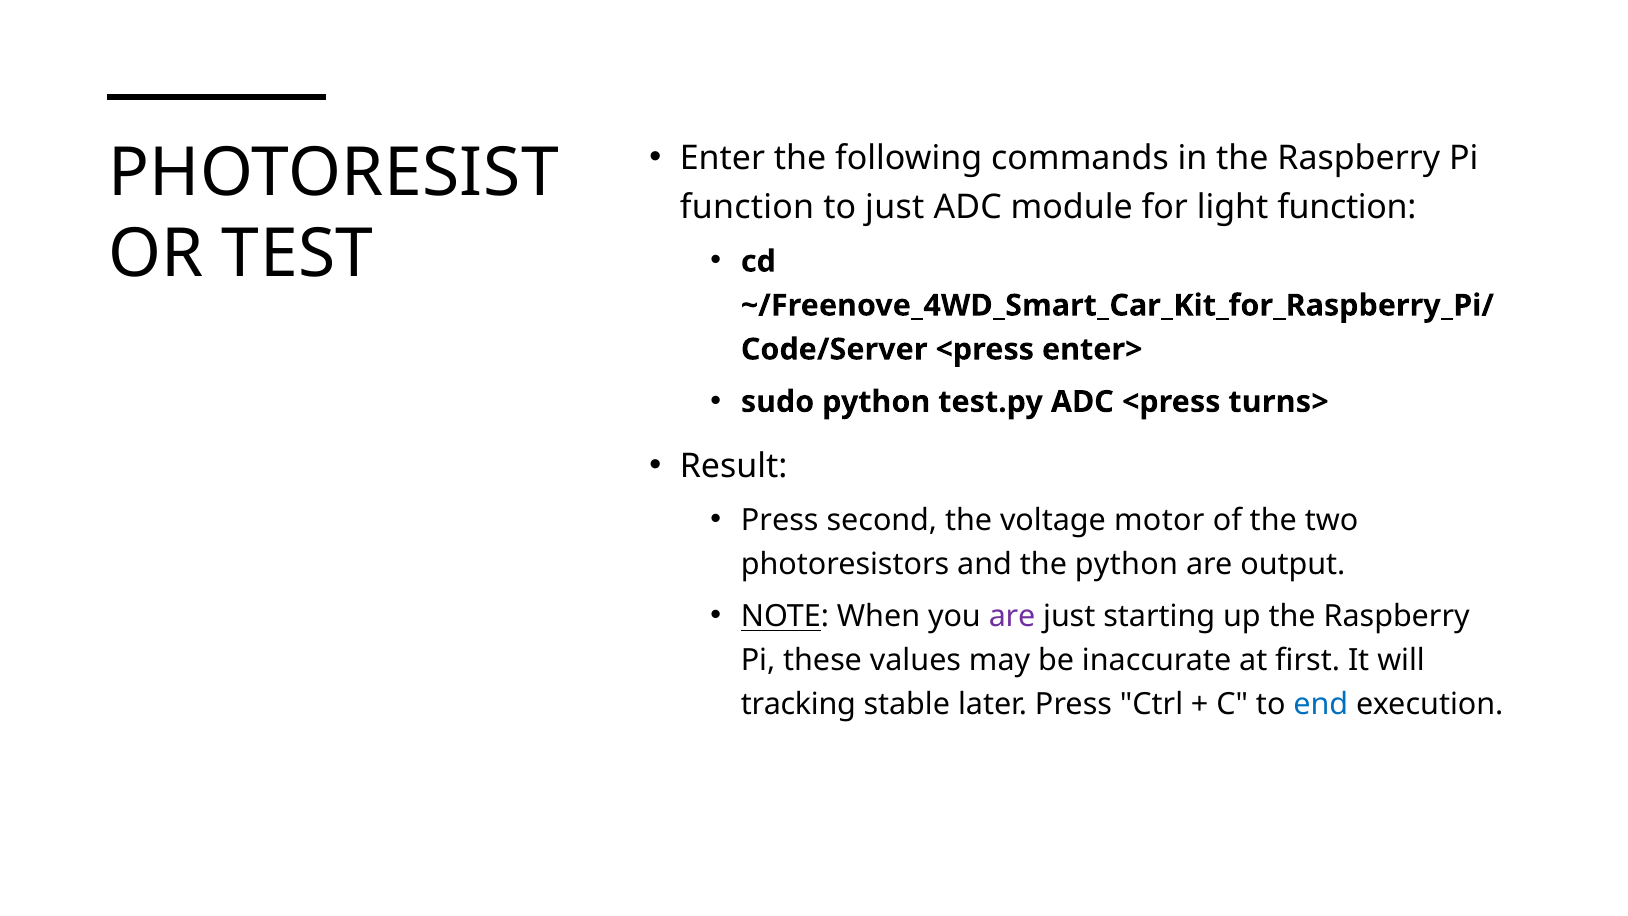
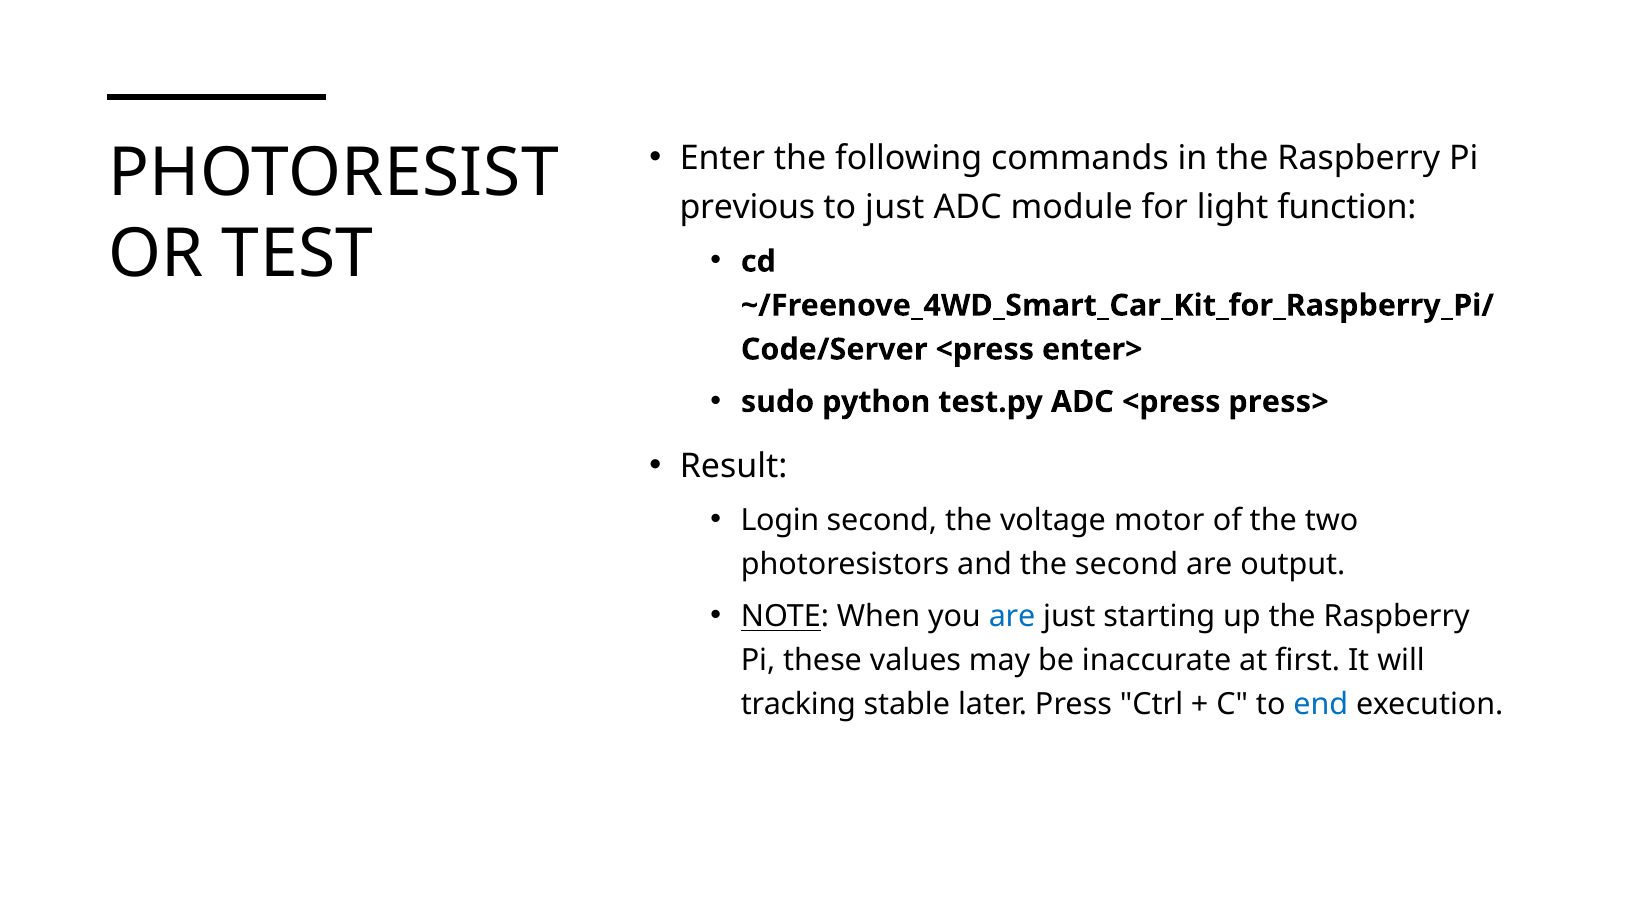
function: function -> previous (747, 207)
turns>: turns> -> press> (1279, 402)
Press: Press -> Login (780, 520)
the python: python -> second (1126, 564)
are colour: purple -> blue (1012, 616)
